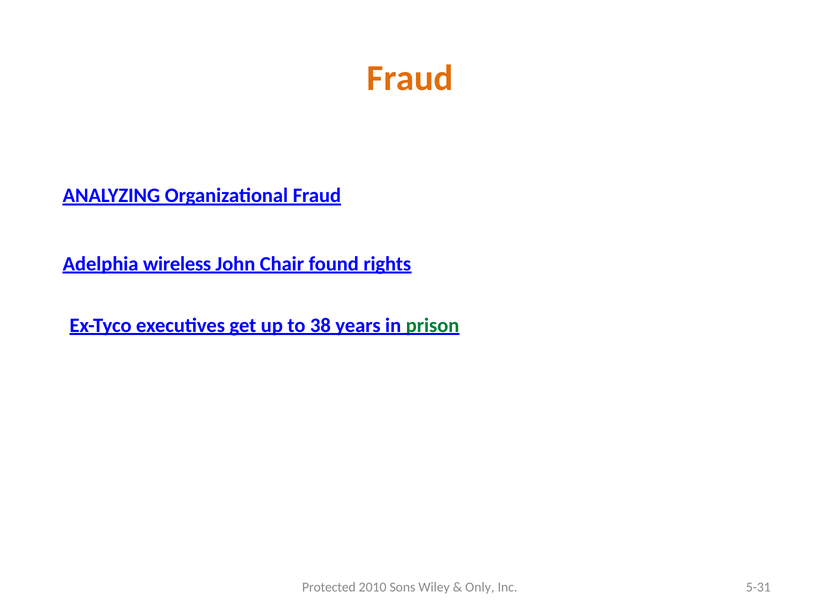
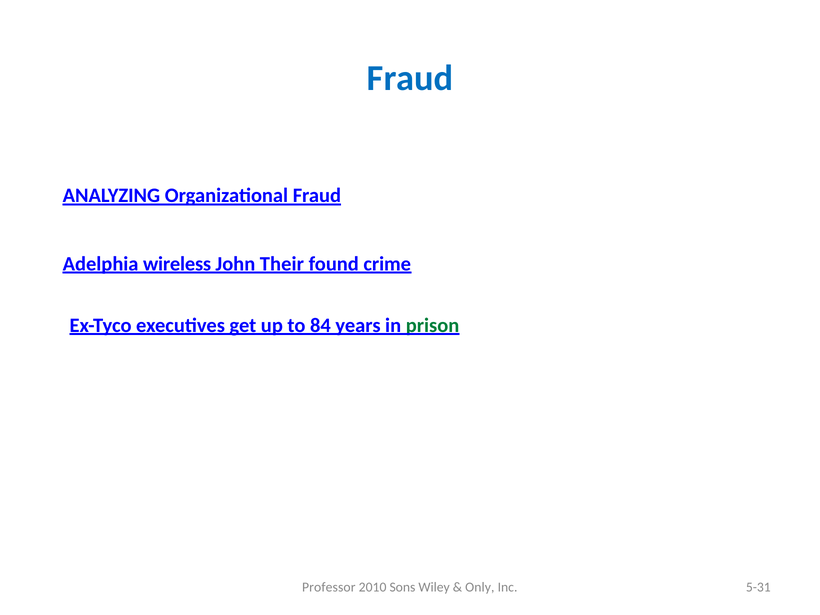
Fraud colour: orange -> blue (410, 78)
Chair: Chair -> Their (282, 264)
rights: rights -> crime (387, 264)
38: 38 -> 84 (320, 325)
Protected: Protected -> Professor (329, 587)
